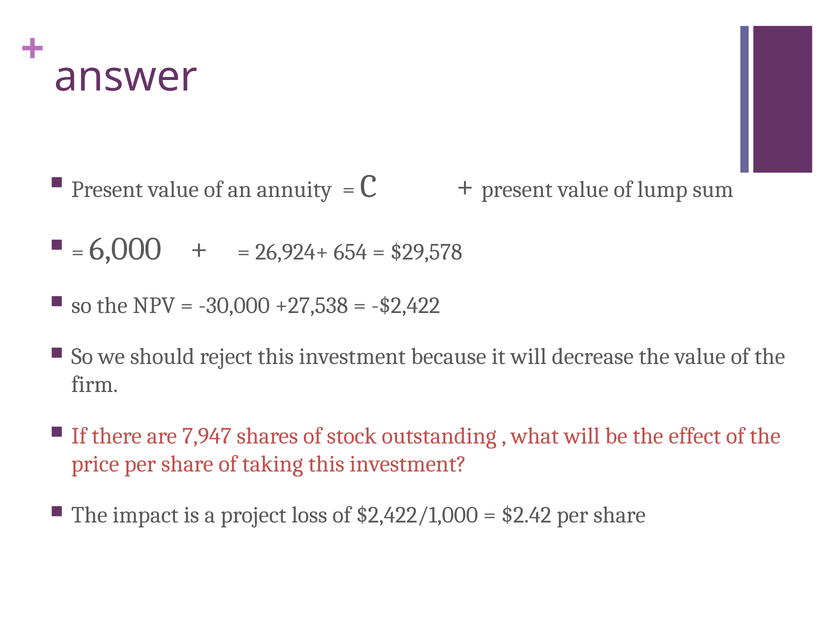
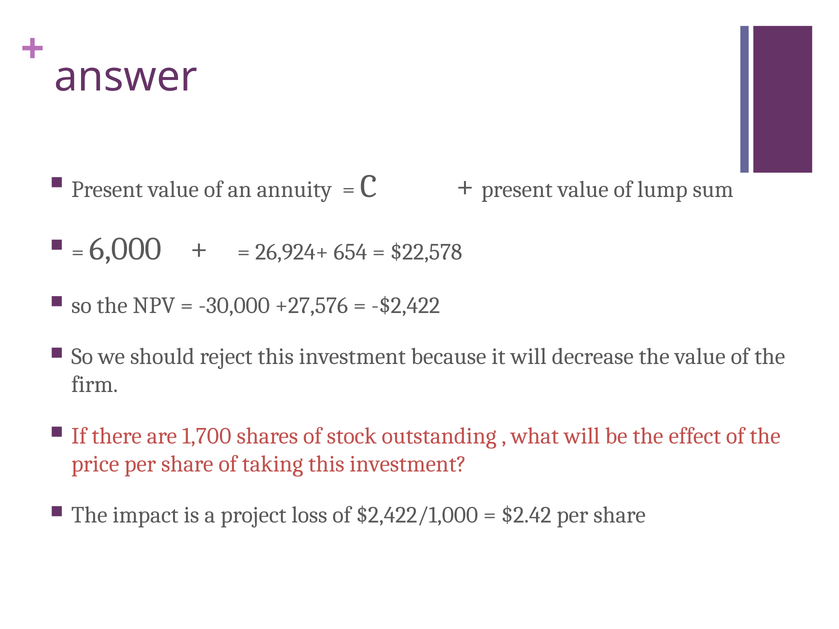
$29,578: $29,578 -> $22,578 (426, 252)
+27,538: +27,538 -> +27,576 (312, 305)
7,947: 7,947 -> 1,700 (207, 436)
